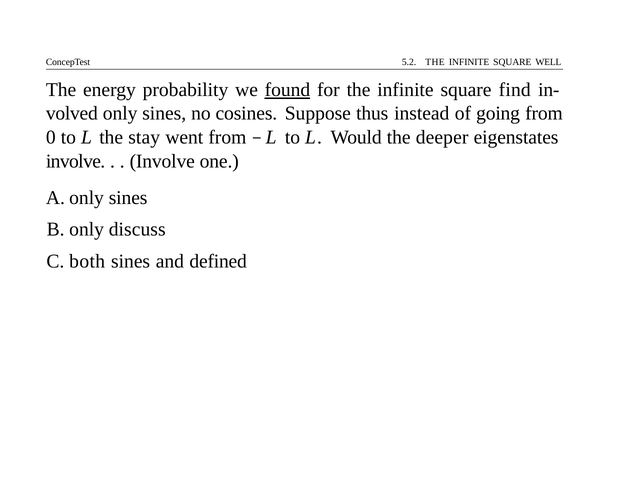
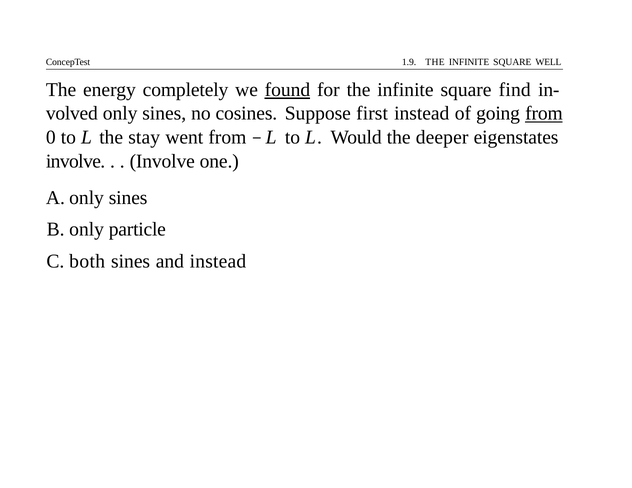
5.2: 5.2 -> 1.9 (409, 62)
probability: probability -> completely (186, 90)
thus: thus -> first (372, 114)
from underline: none -> present (544, 114)
discuss: discuss -> particle (137, 230)
and defined: defined -> instead (218, 261)
